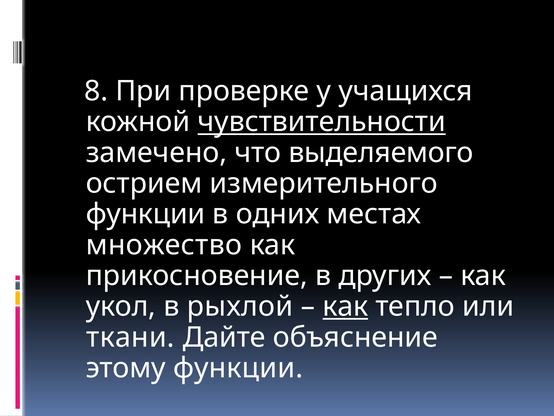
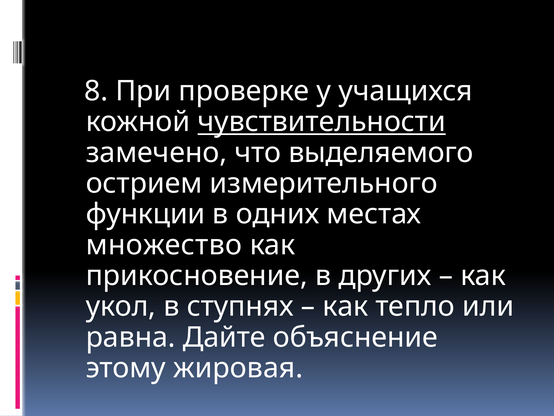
рыхлой: рыхлой -> ступнях (240, 306)
как underline: present -> none (345, 306)
ткани: ткани -> равна (131, 337)
этому функции: функции -> жировая (238, 368)
